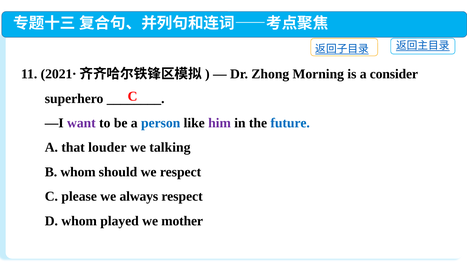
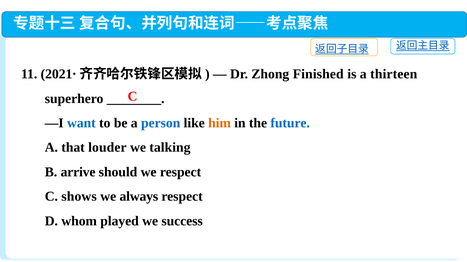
Morning: Morning -> Finished (318, 74)
consider: consider -> thirteen (394, 74)
want colour: purple -> blue (81, 123)
him colour: purple -> orange (220, 123)
B whom: whom -> arrive (78, 172)
please: please -> shows (79, 197)
mother: mother -> success (182, 221)
